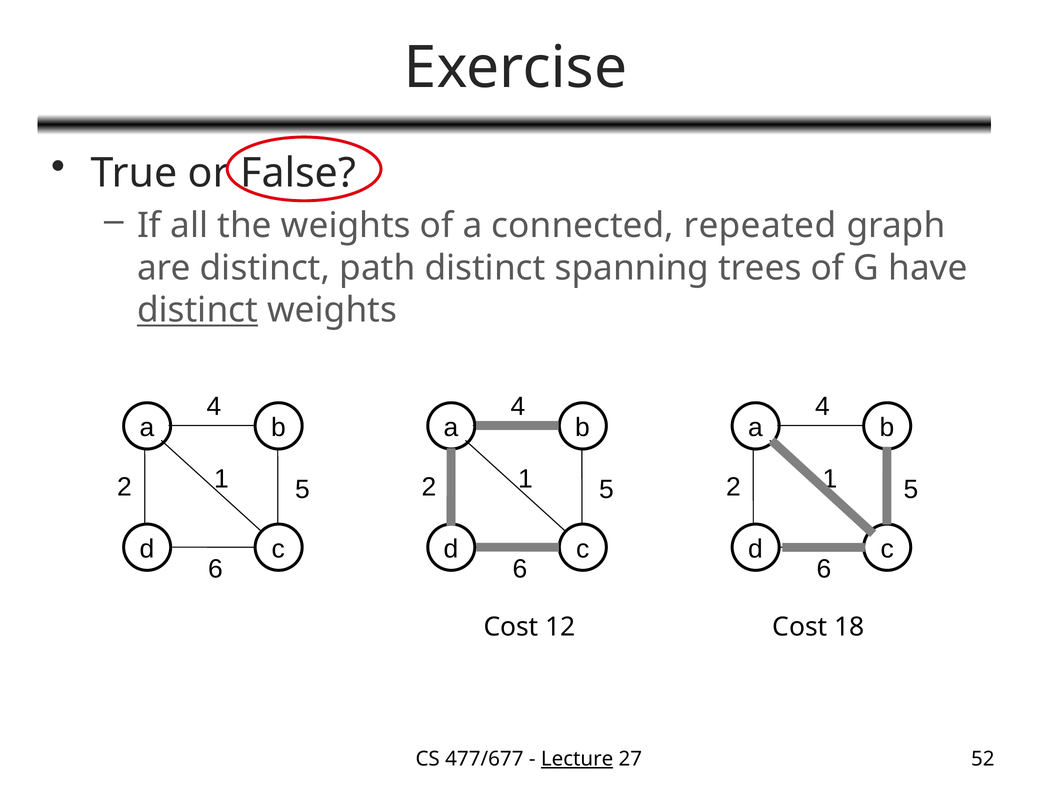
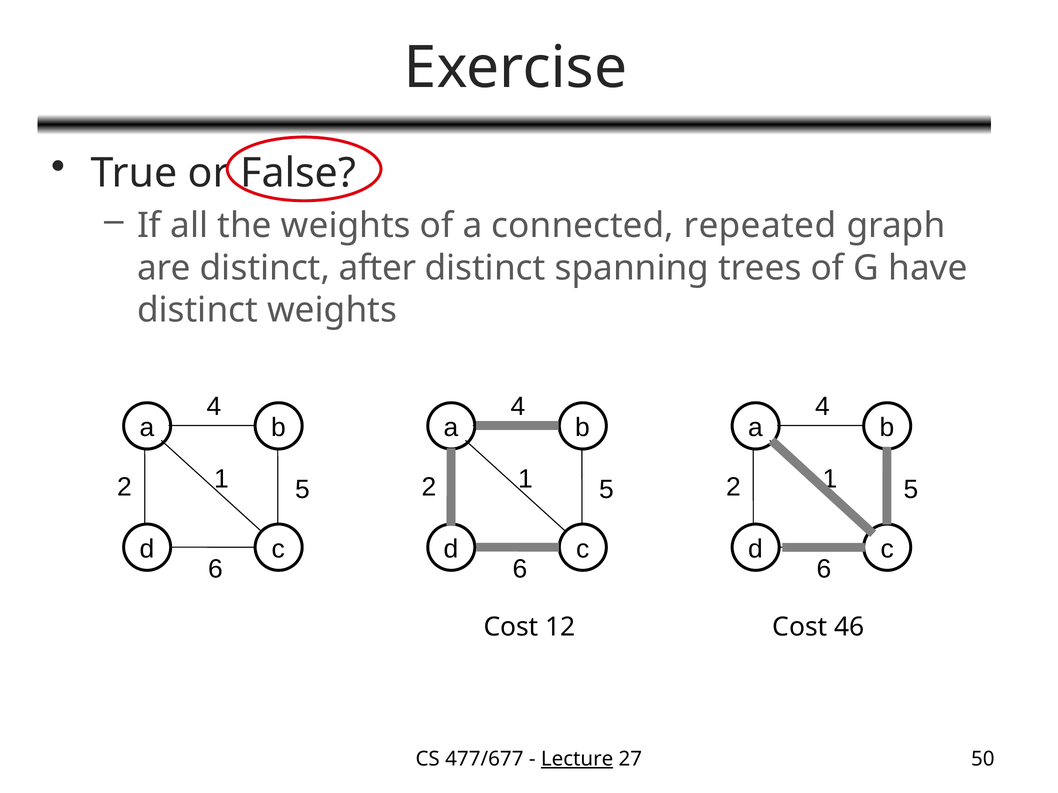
path: path -> after (378, 268)
distinct underline: present -> none (198, 311)
18: 18 -> 46 (849, 628)
52: 52 -> 50 (983, 759)
